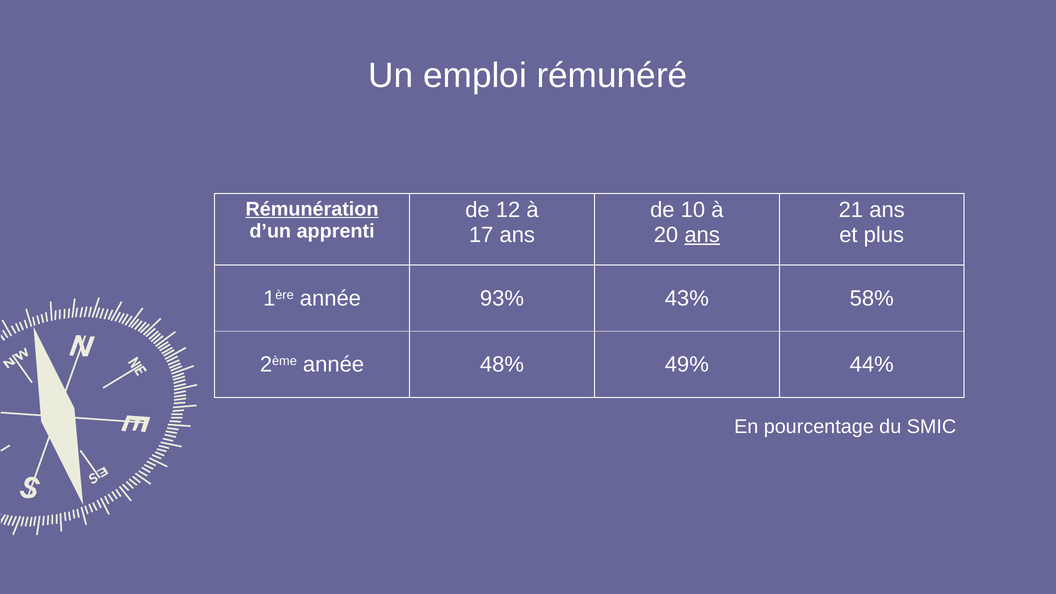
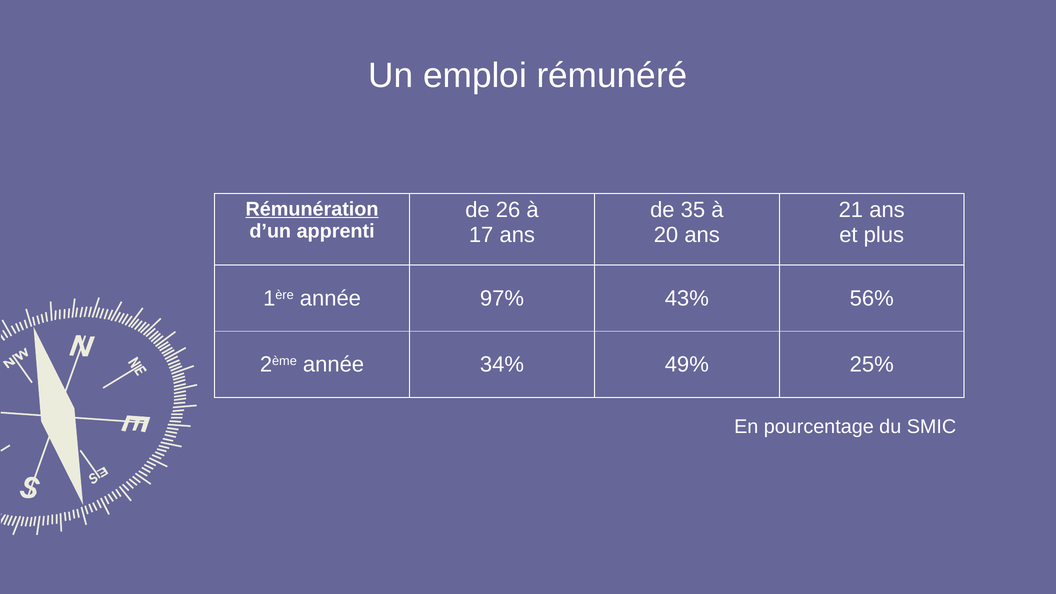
12: 12 -> 26 (508, 210)
10: 10 -> 35 (693, 210)
ans underline: present -> none (702, 235)
93%: 93% -> 97% (502, 299)
58%: 58% -> 56% (872, 299)
48%: 48% -> 34% (502, 365)
44%: 44% -> 25% (872, 365)
